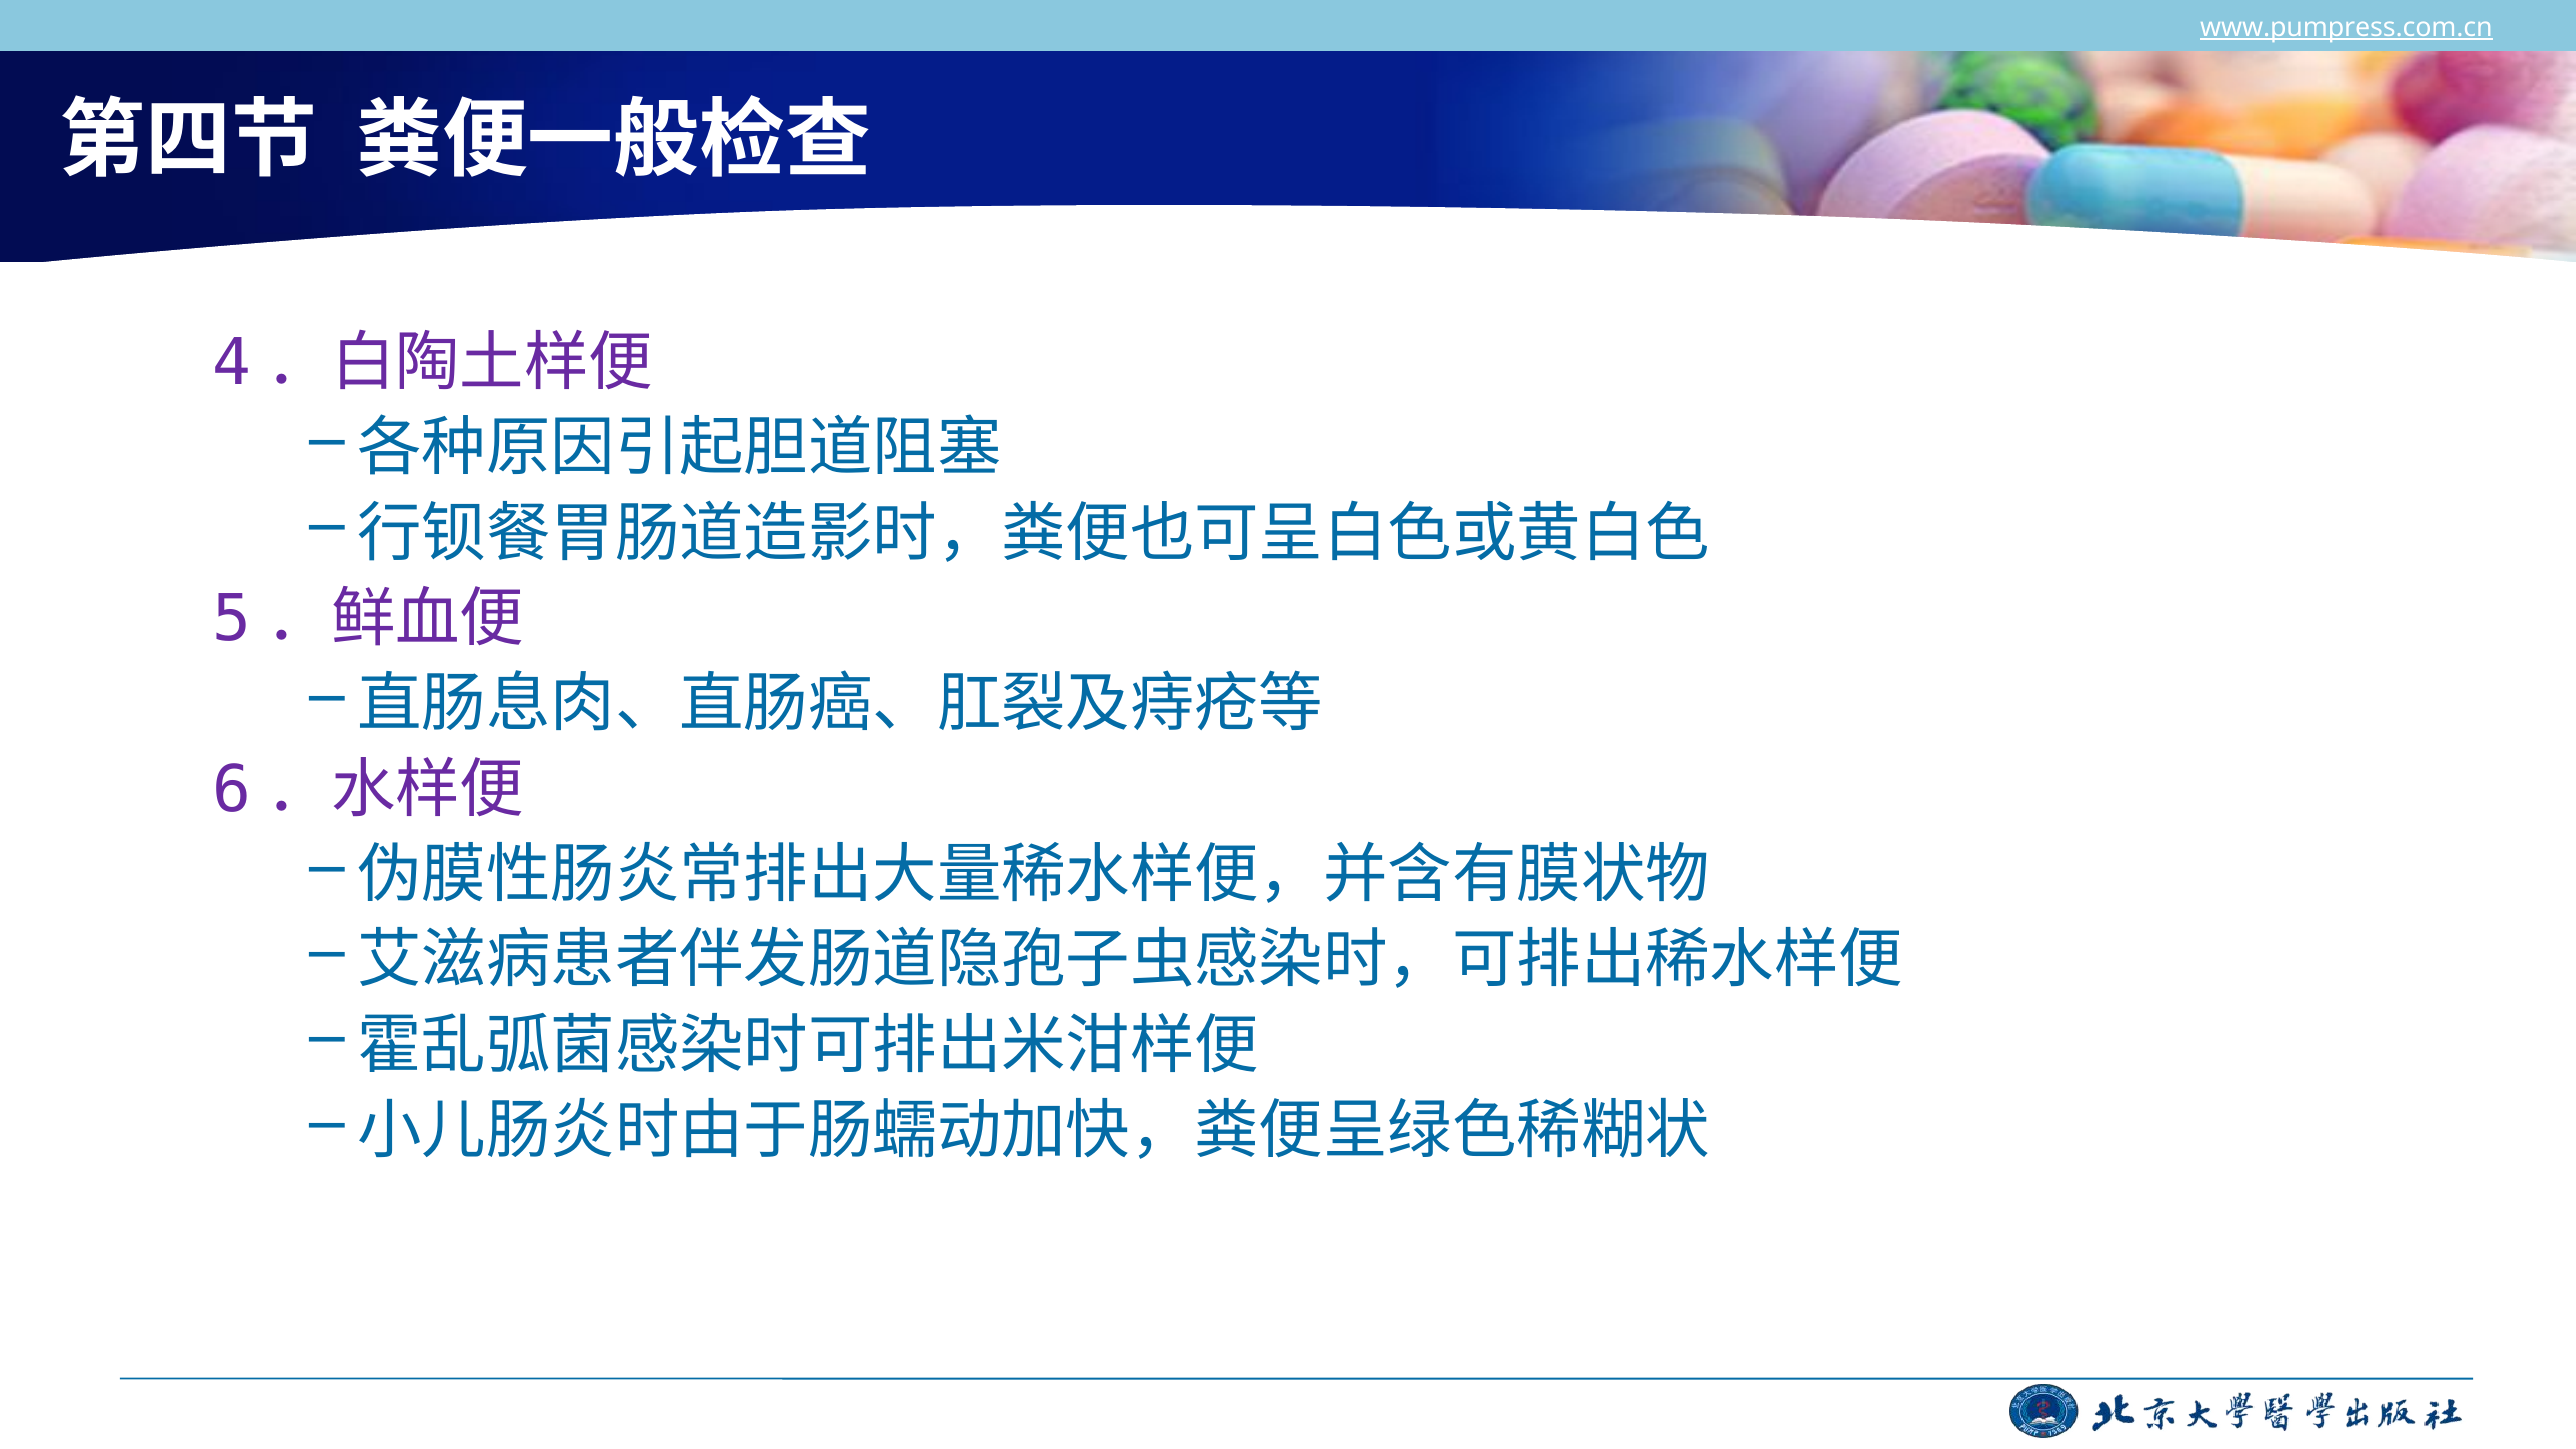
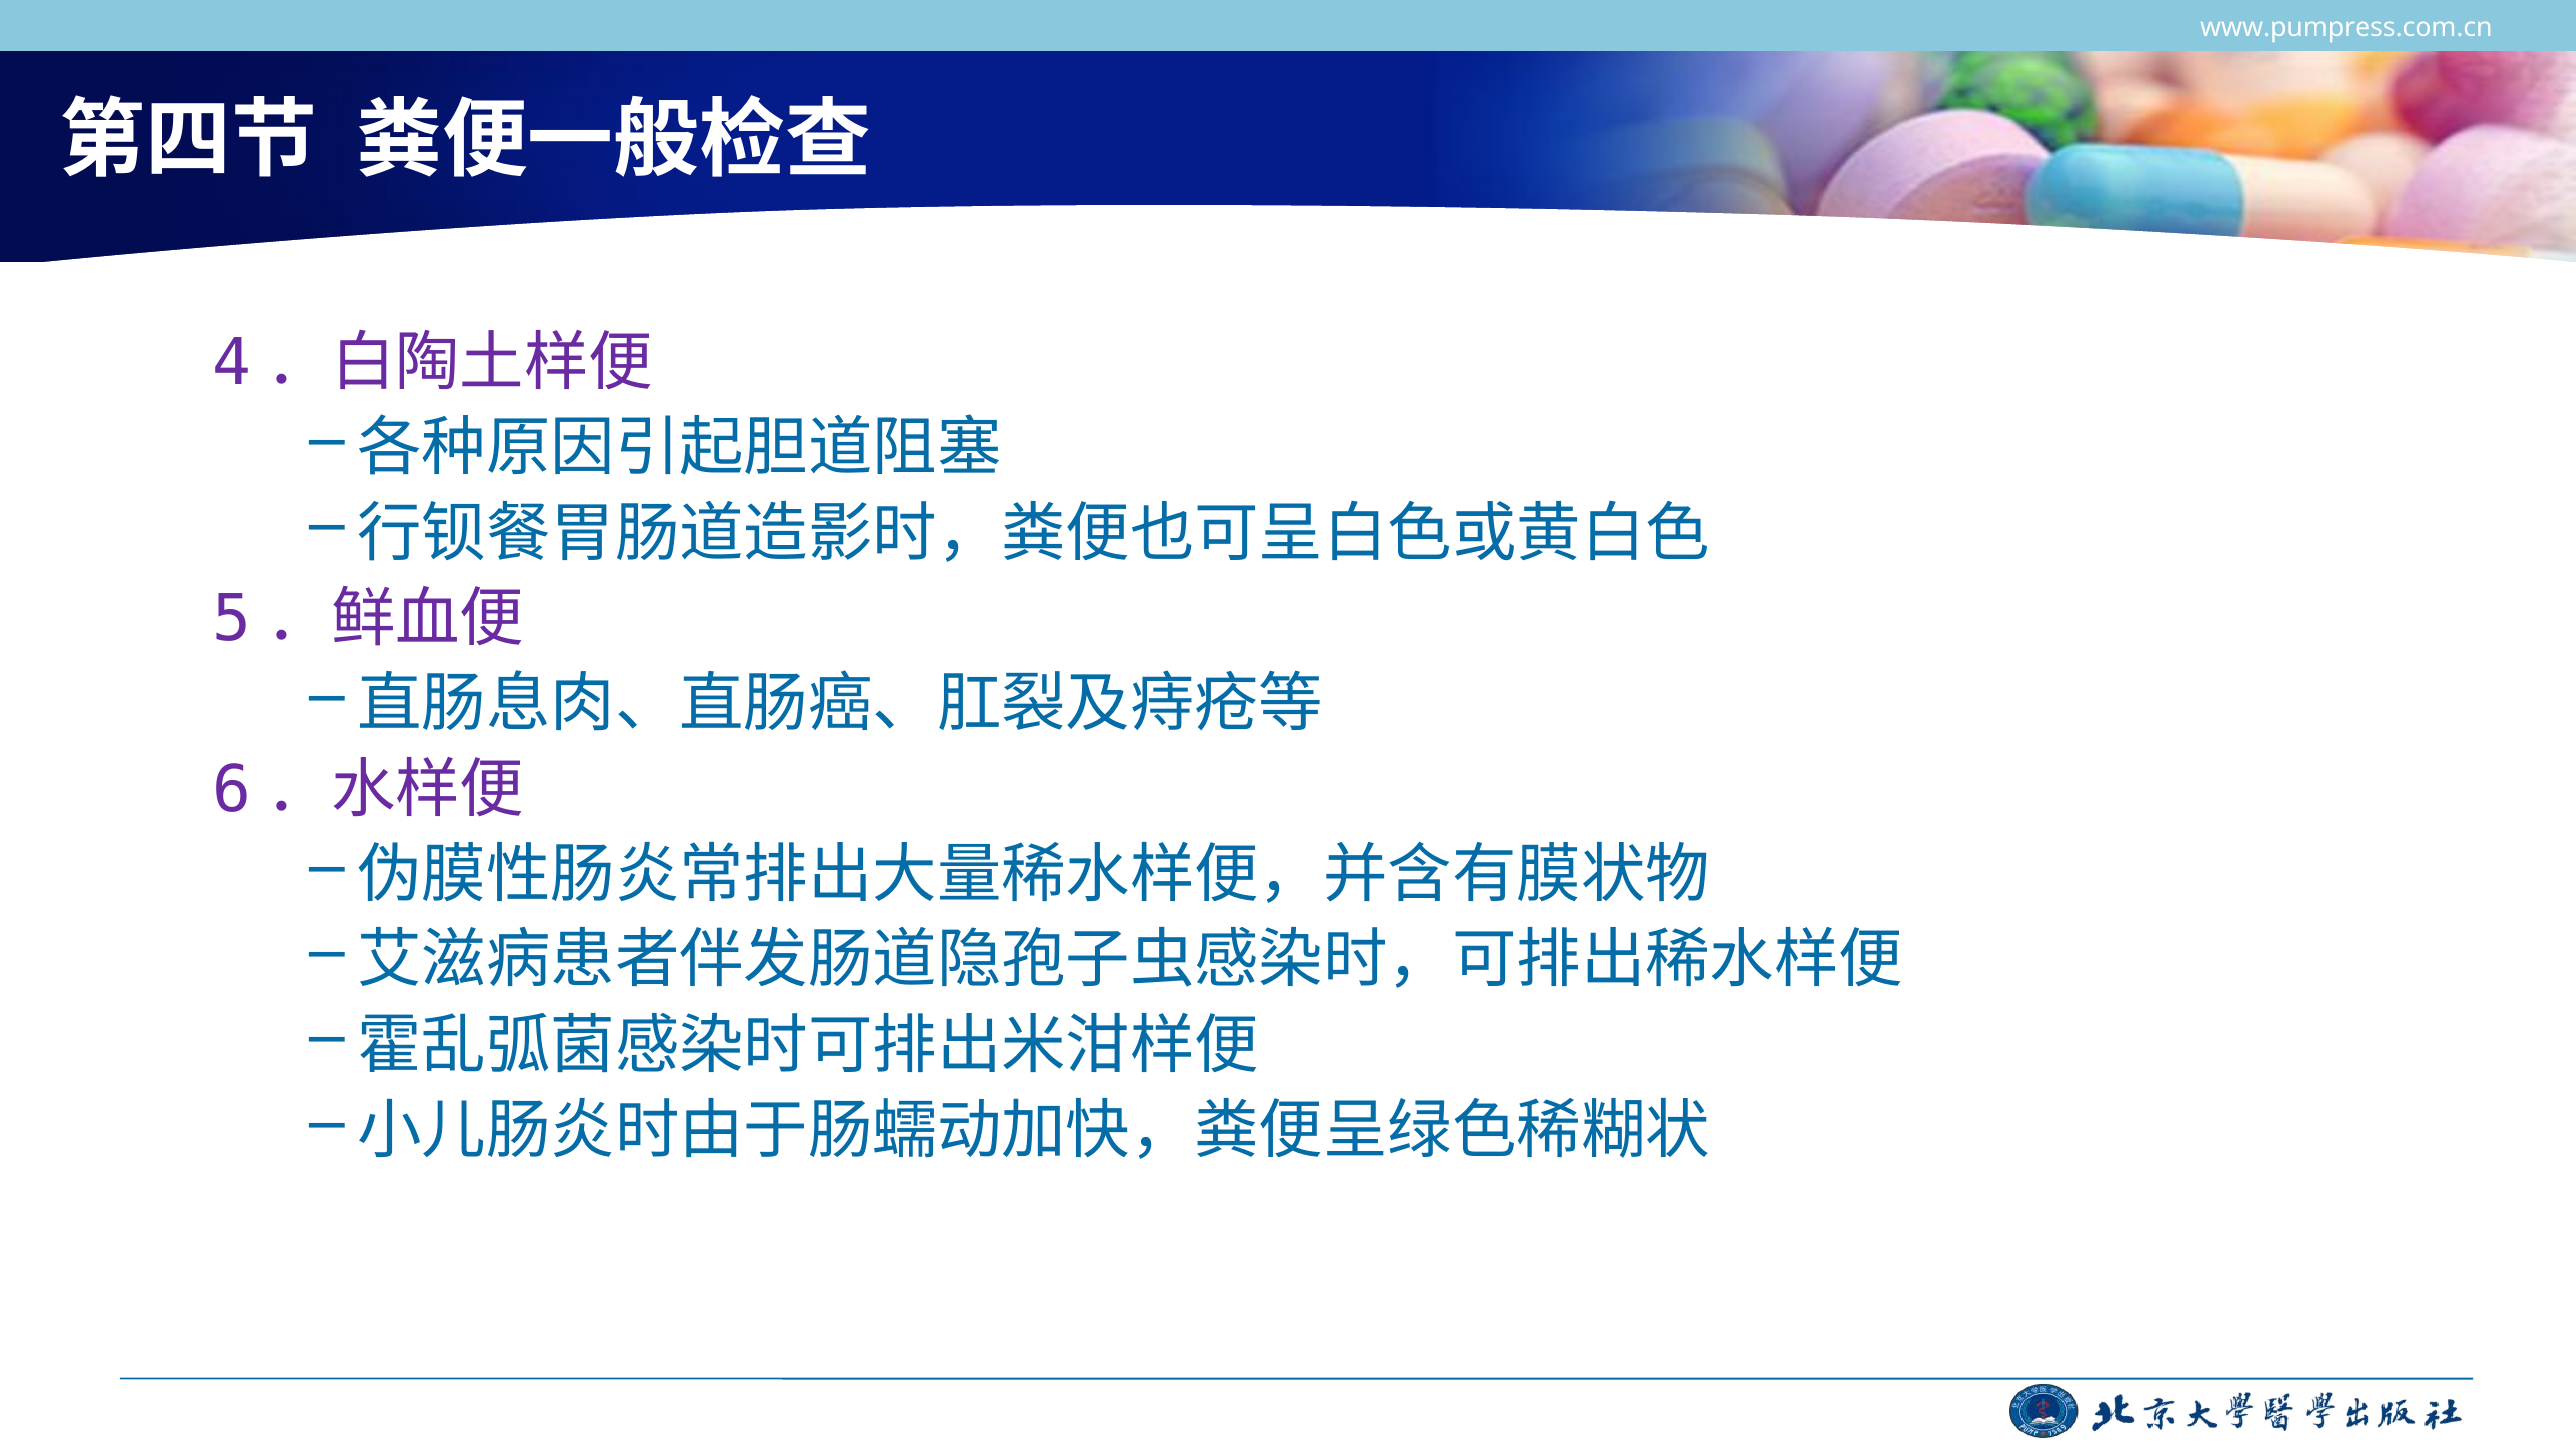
www.pumpress.com.cn underline: present -> none (2346, 28)
